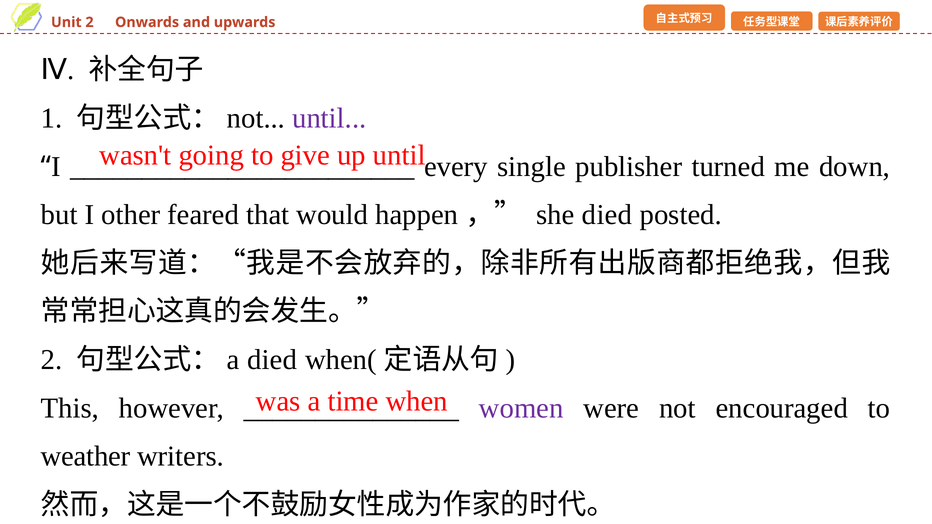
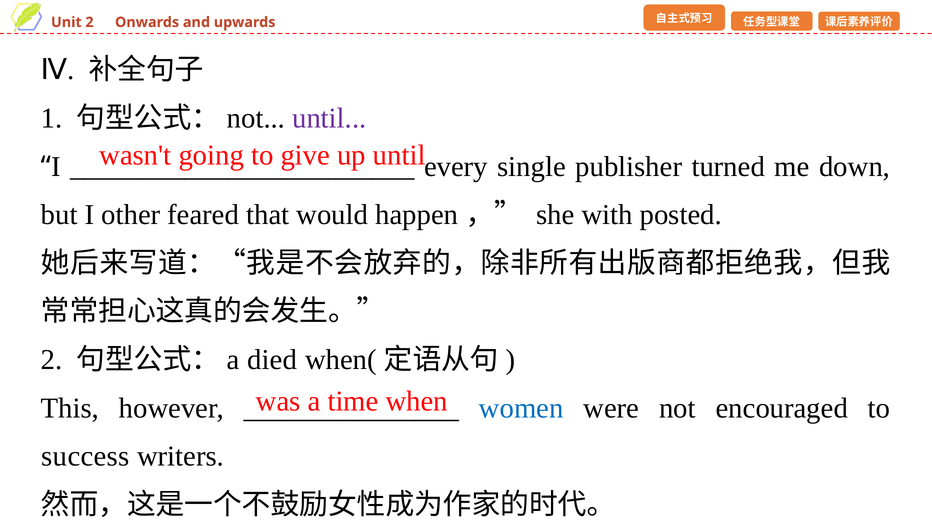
she died: died -> with (607, 215)
women colour: purple -> blue (521, 408)
weather: weather -> success (85, 457)
